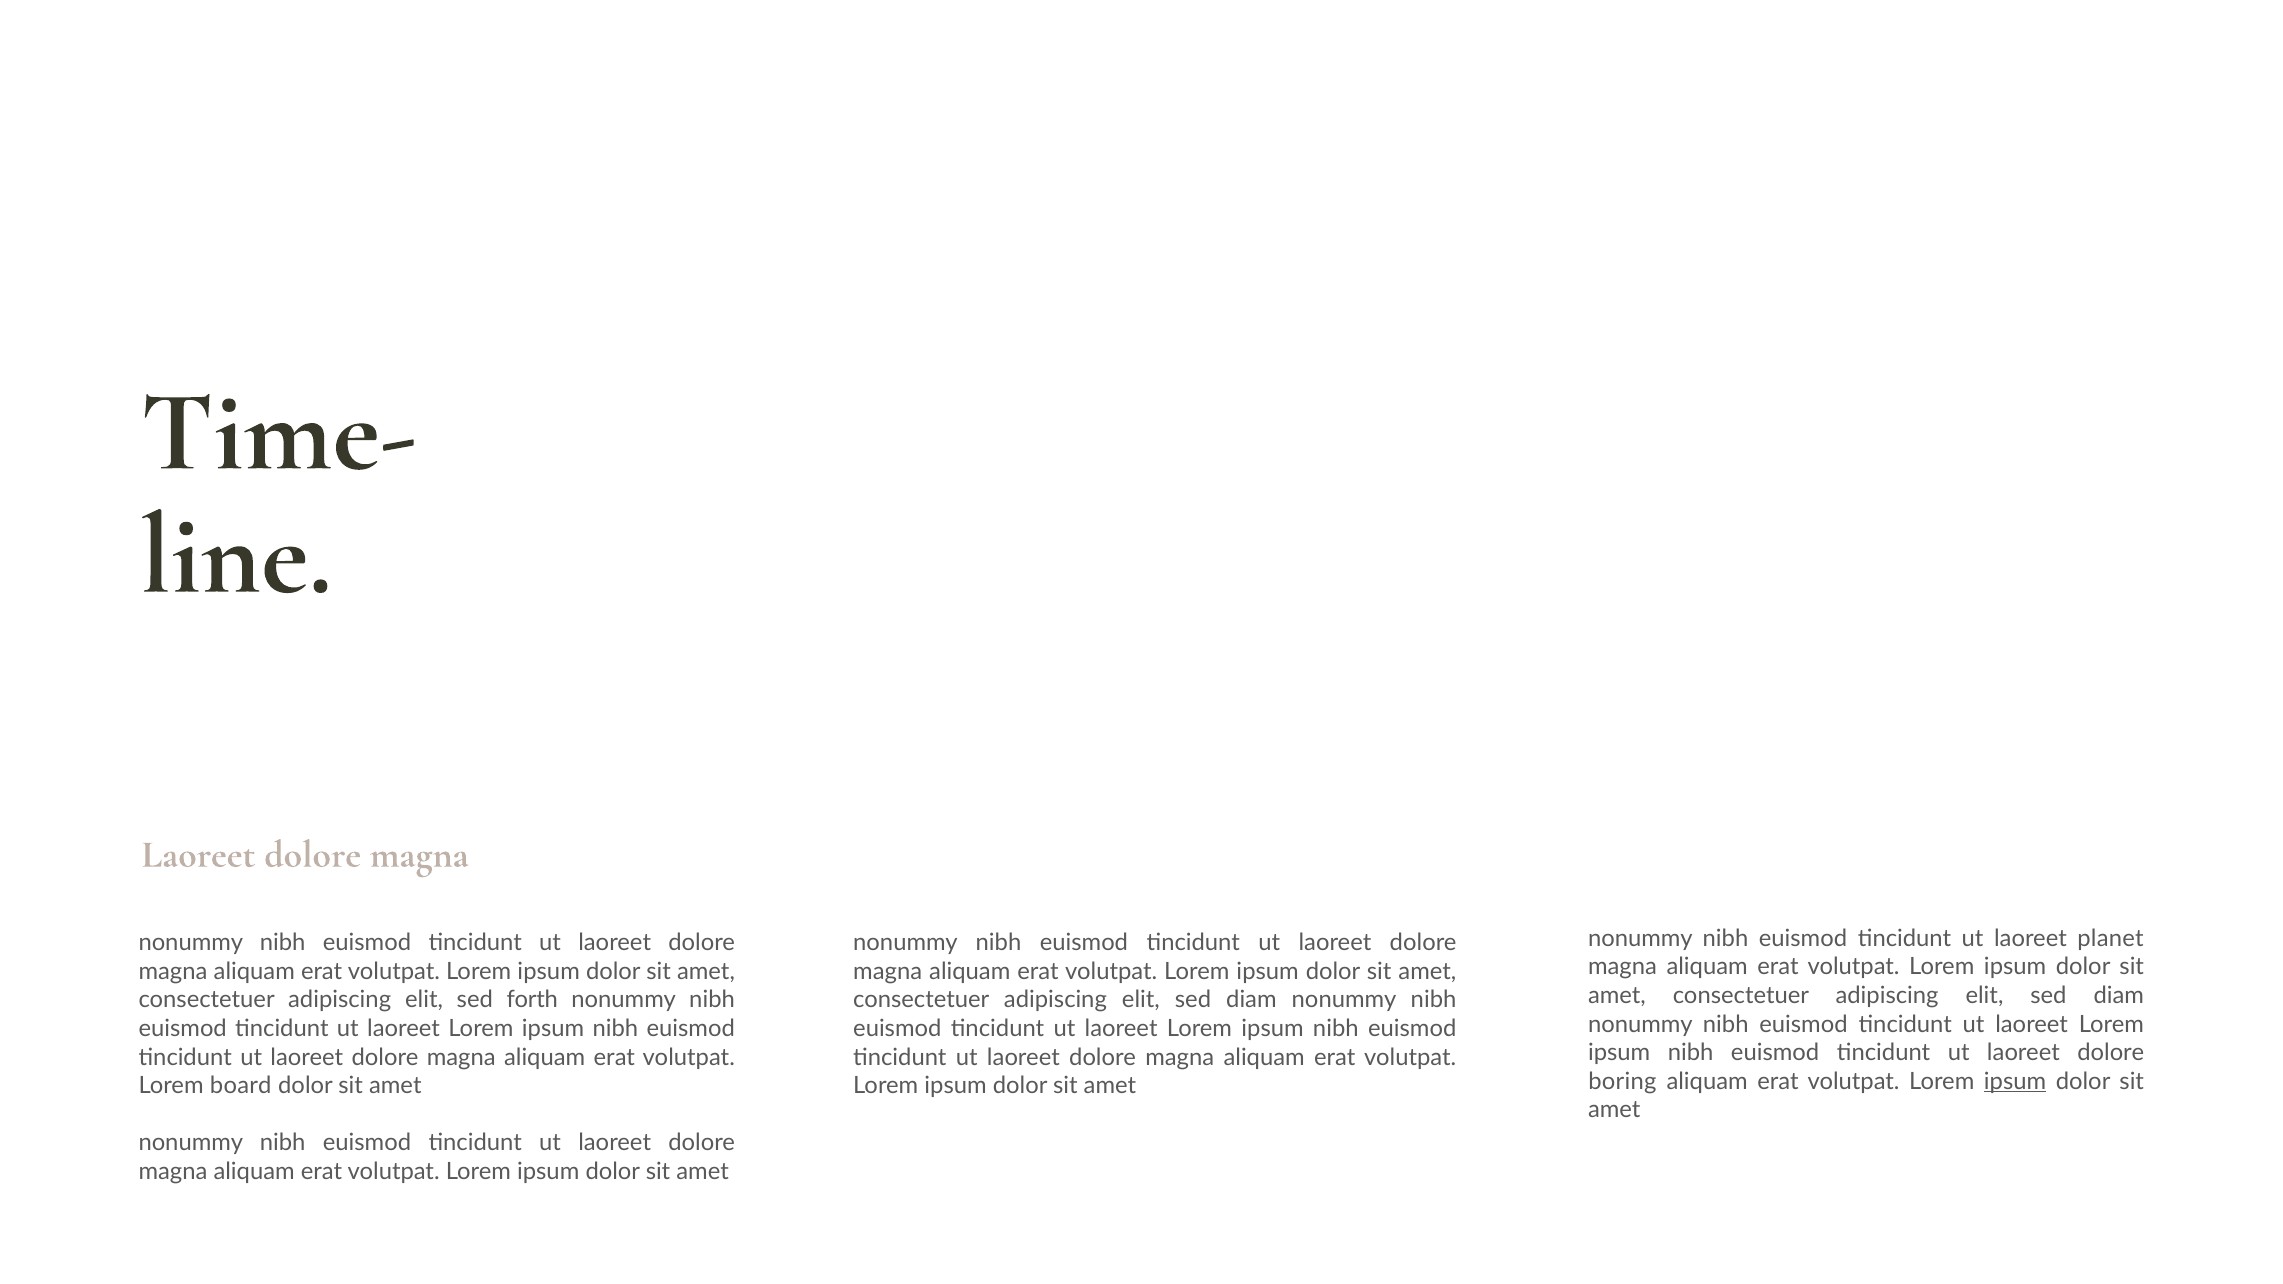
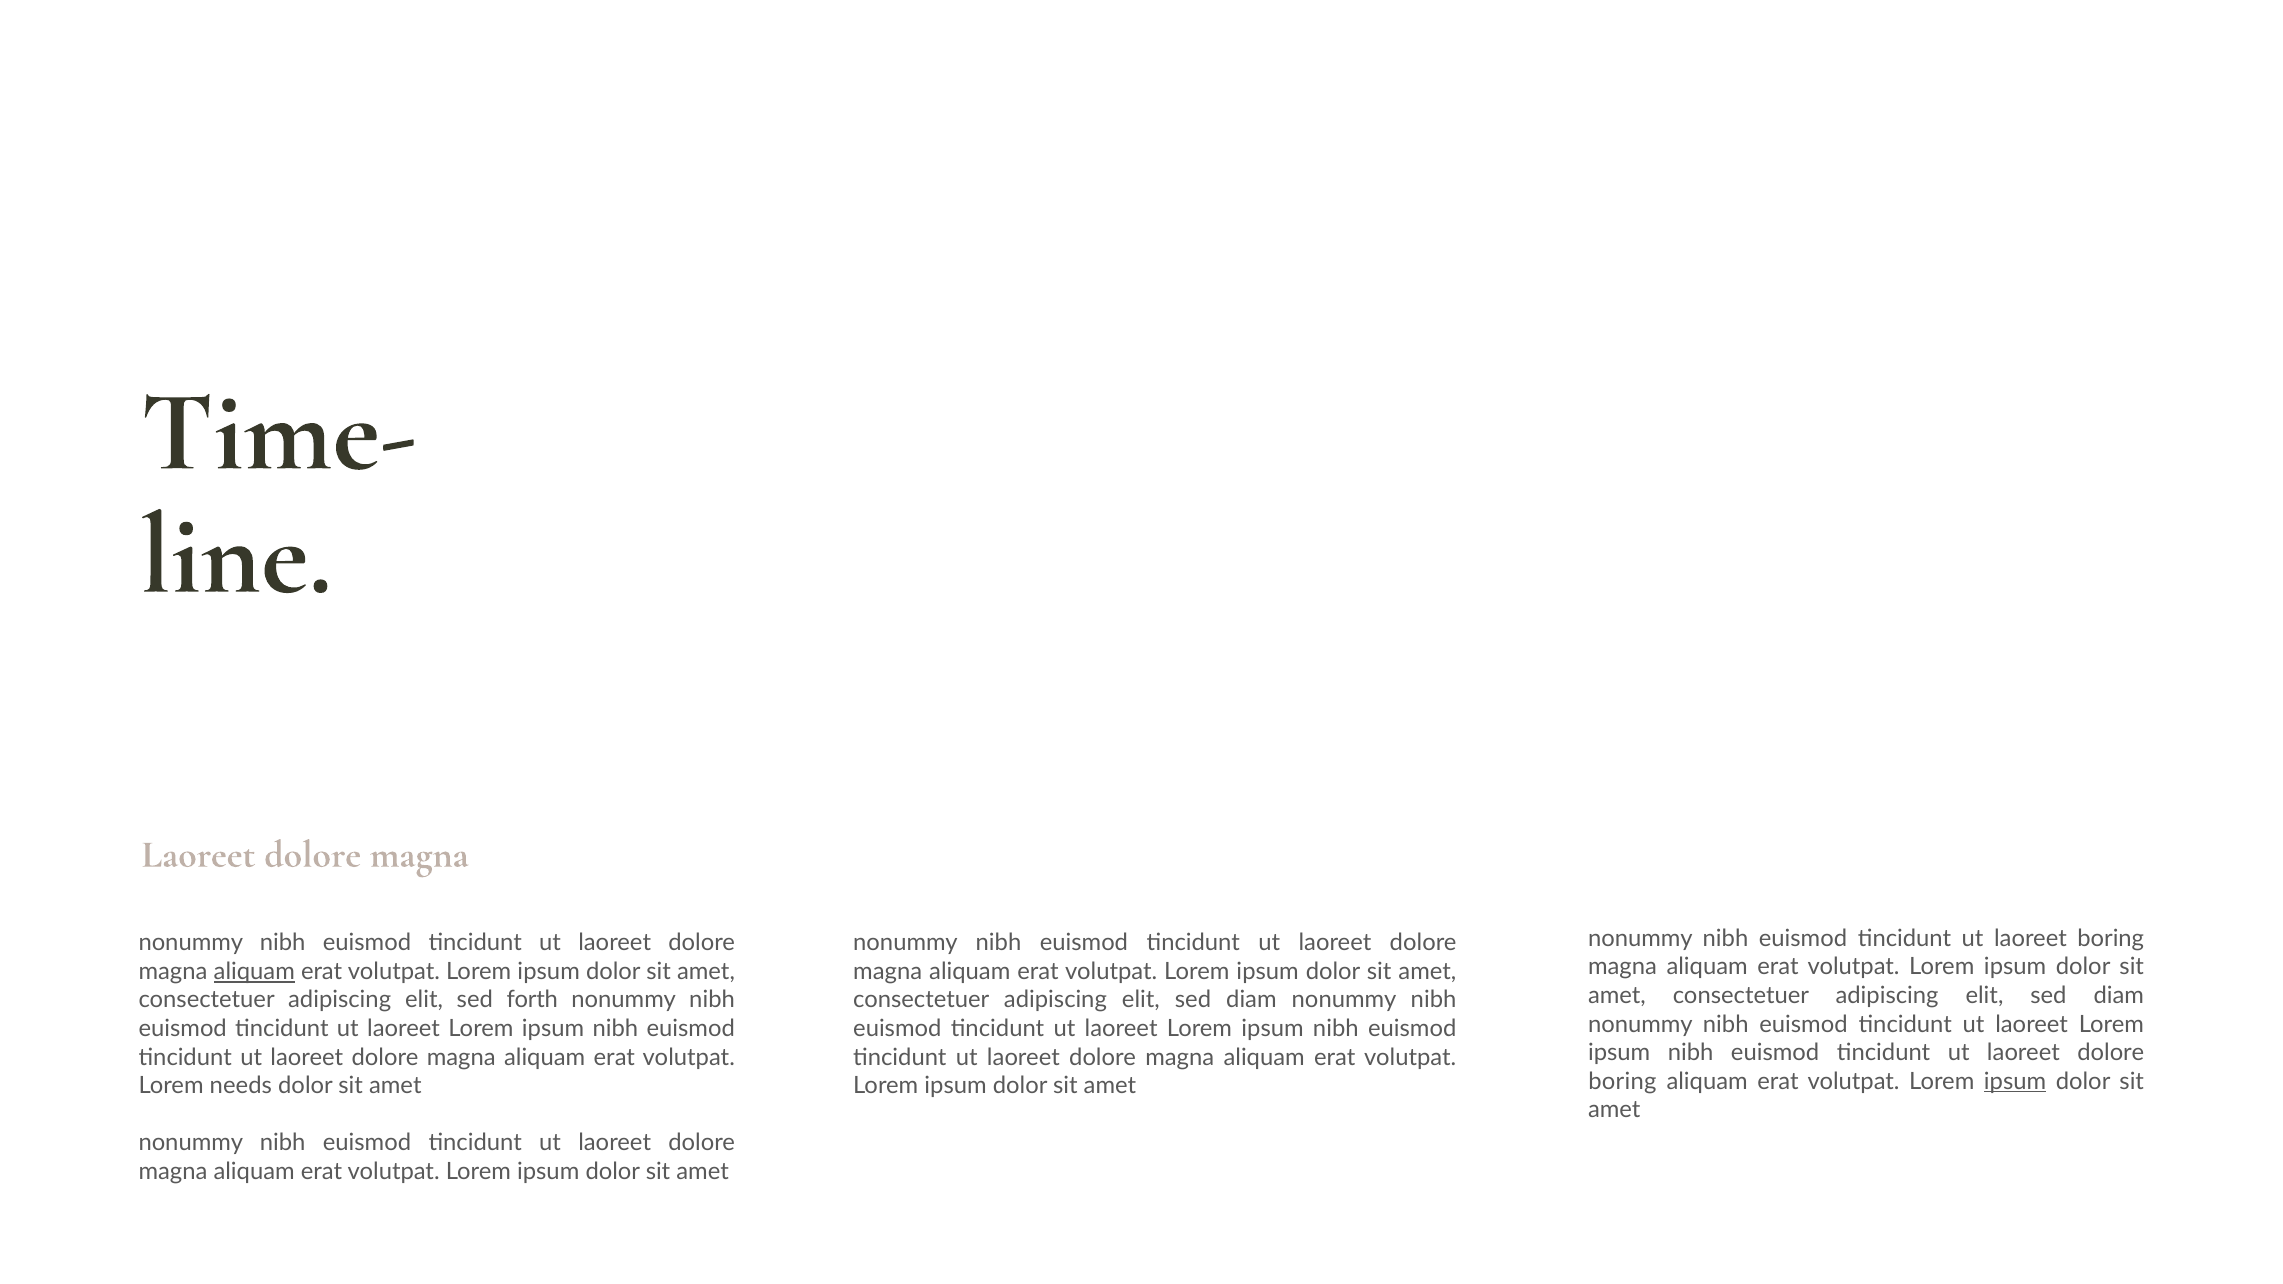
laoreet planet: planet -> boring (2111, 939)
aliquam underline: none -> present (254, 972)
board: board -> needs (241, 1086)
